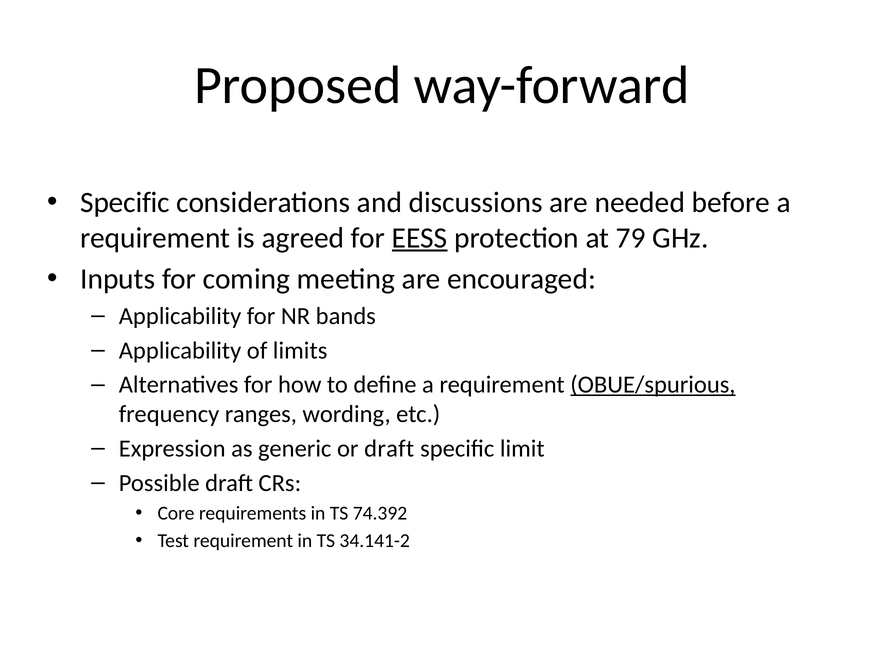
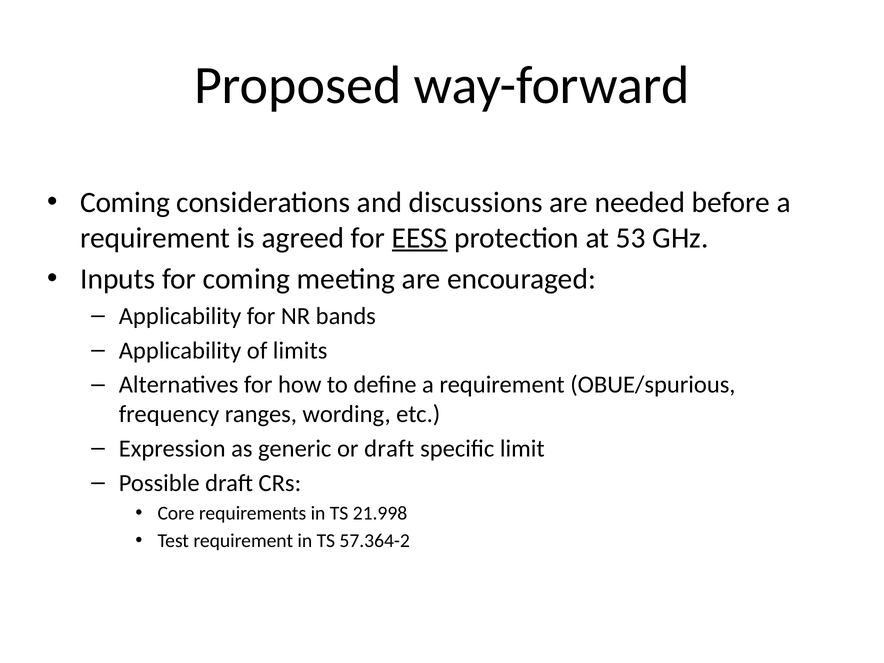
Specific: Specific -> Coming (125, 203)
79: 79 -> 53 (631, 238)
OBUE/spurious underline: present -> none (653, 385)
74.392: 74.392 -> 21.998 (380, 513)
34.141-2: 34.141-2 -> 57.364-2 (375, 541)
